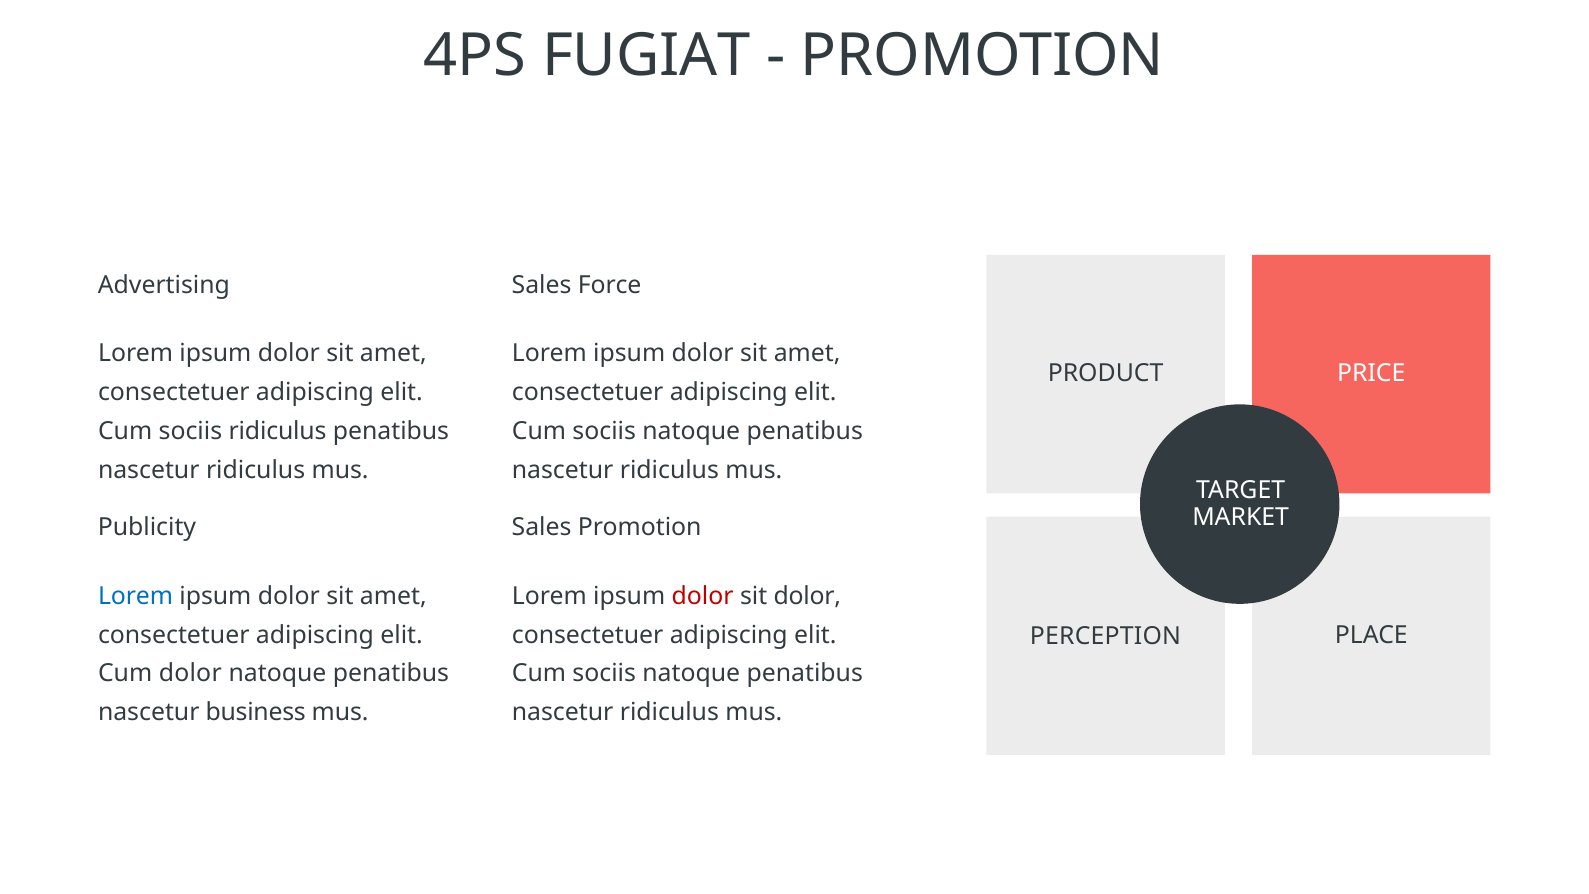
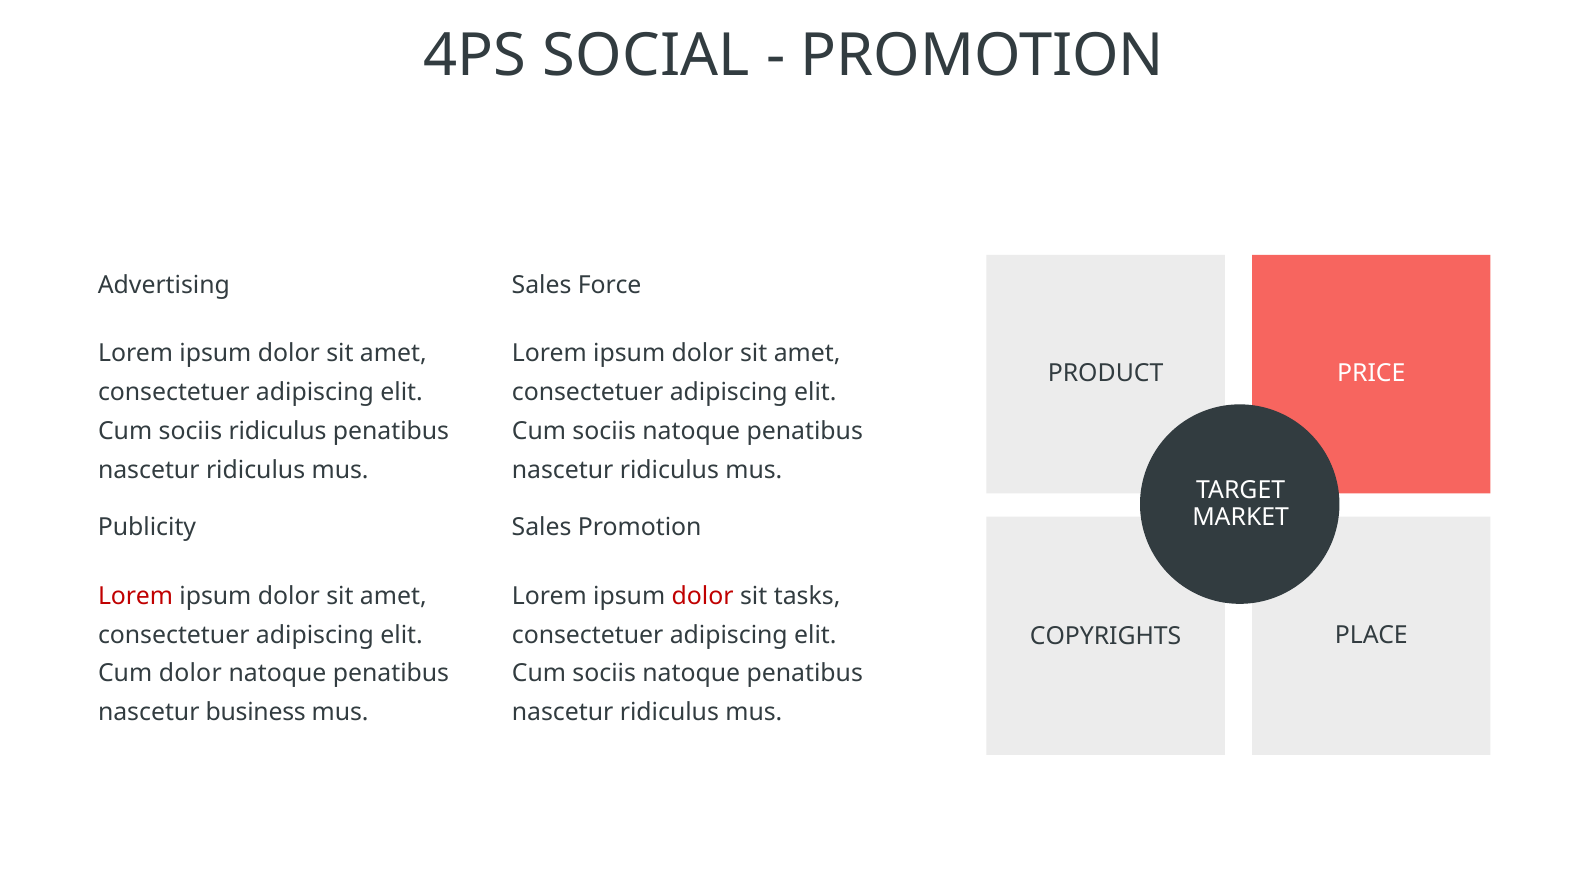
FUGIAT: FUGIAT -> SOCIAL (646, 56)
Lorem colour: blue -> red (136, 596)
sit dolor: dolor -> tasks (807, 596)
PERCEPTION: PERCEPTION -> COPYRIGHTS (1106, 636)
